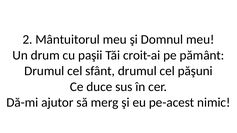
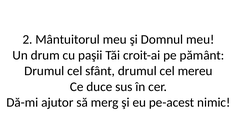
păşuni: păşuni -> mereu (195, 71)
